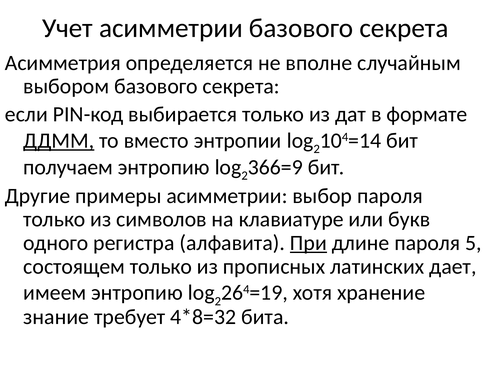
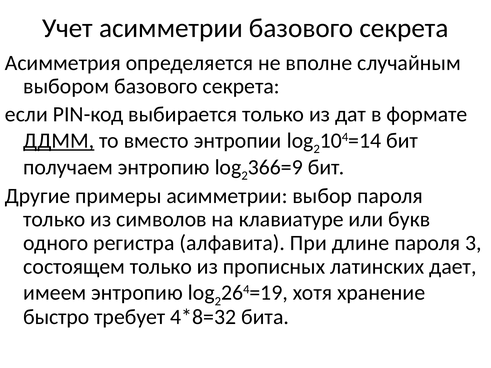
При underline: present -> none (308, 243)
5: 5 -> 3 (473, 243)
знание: знание -> быстро (56, 317)
